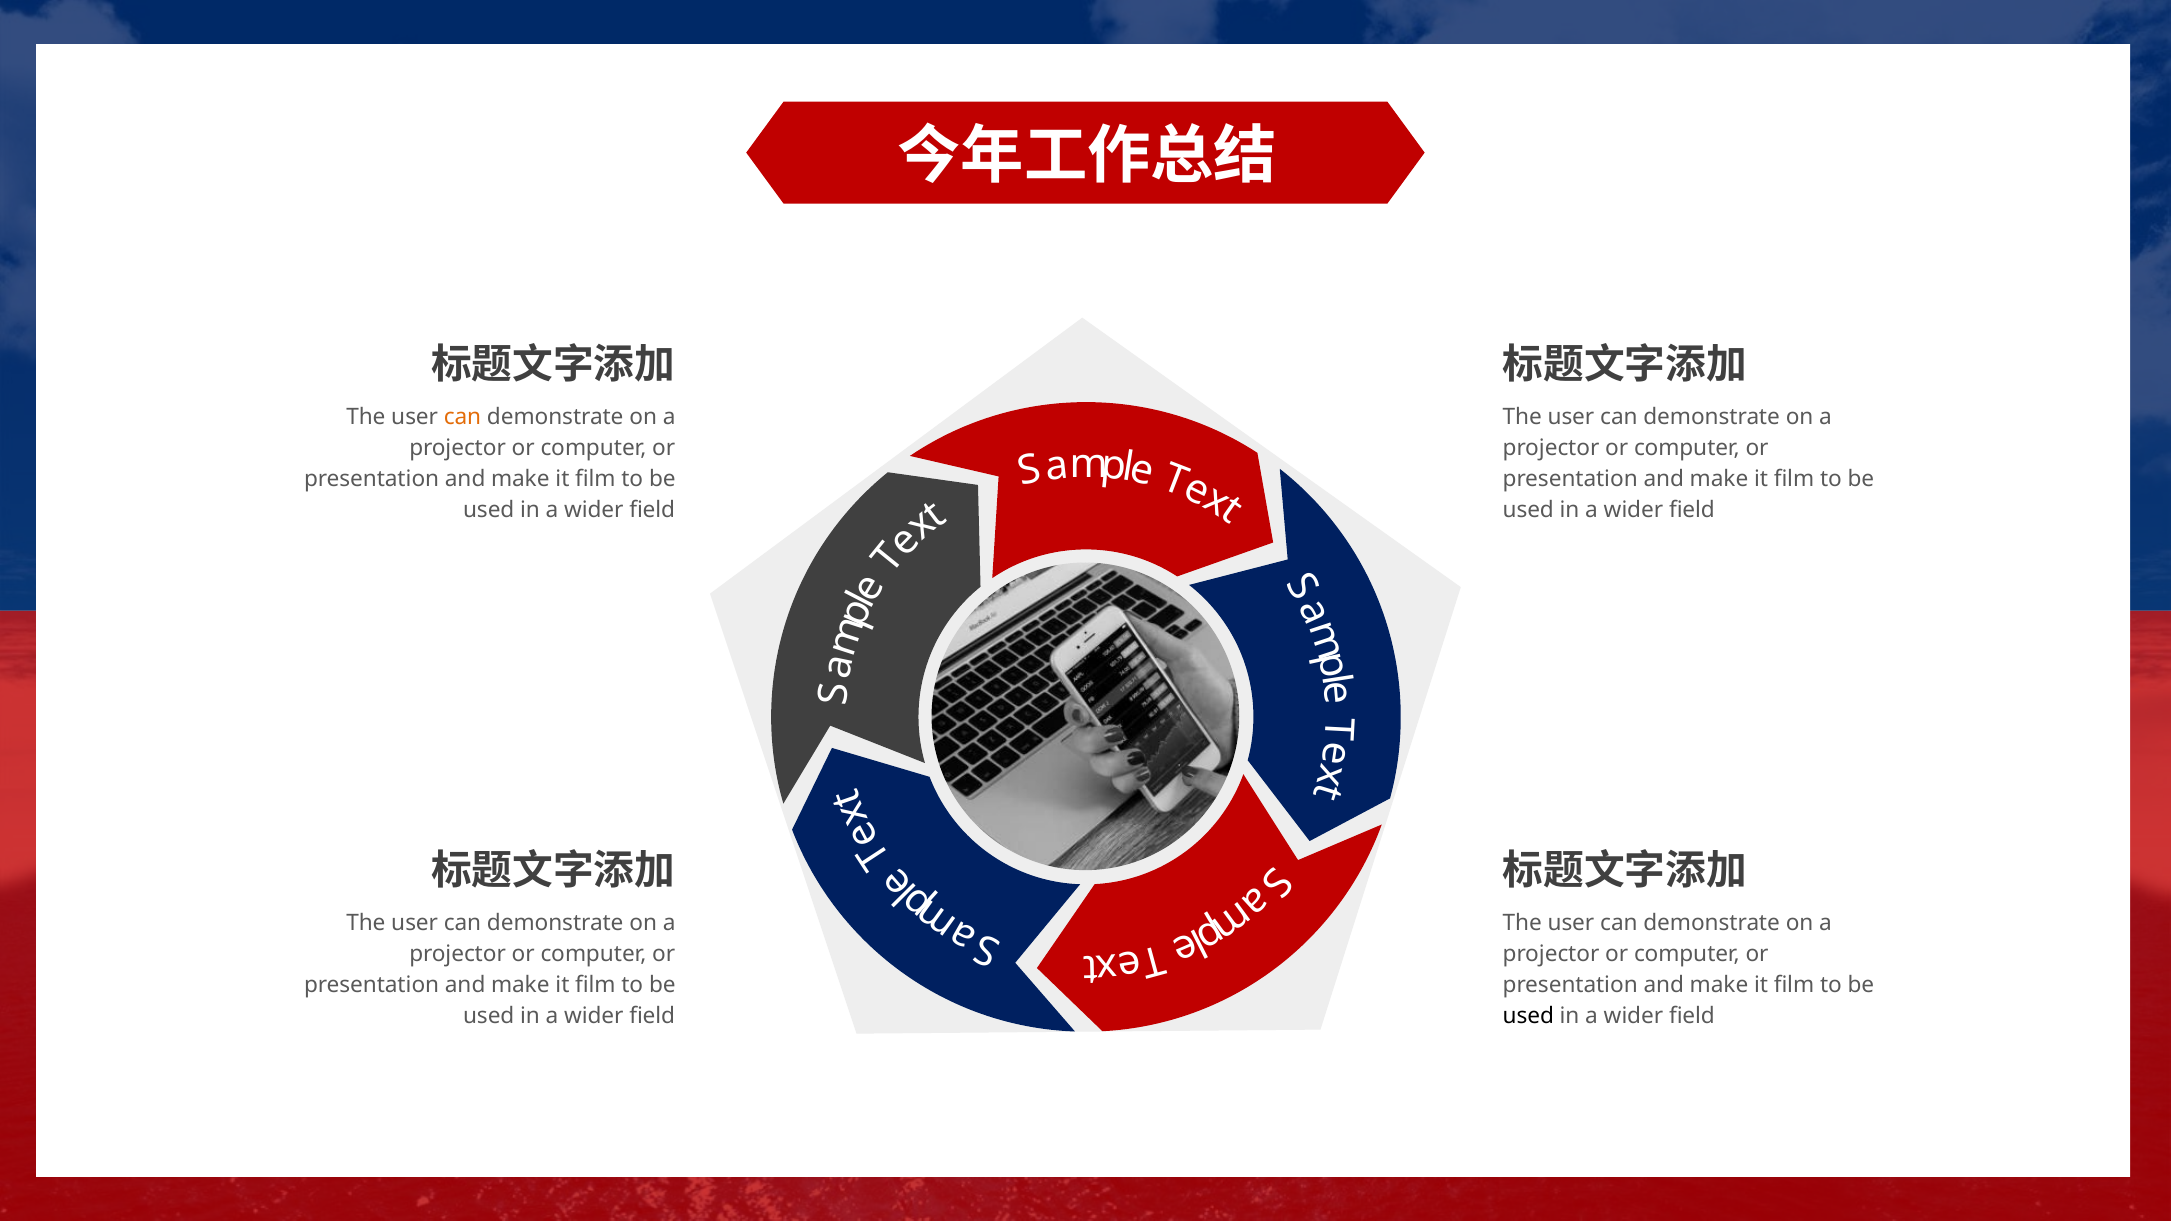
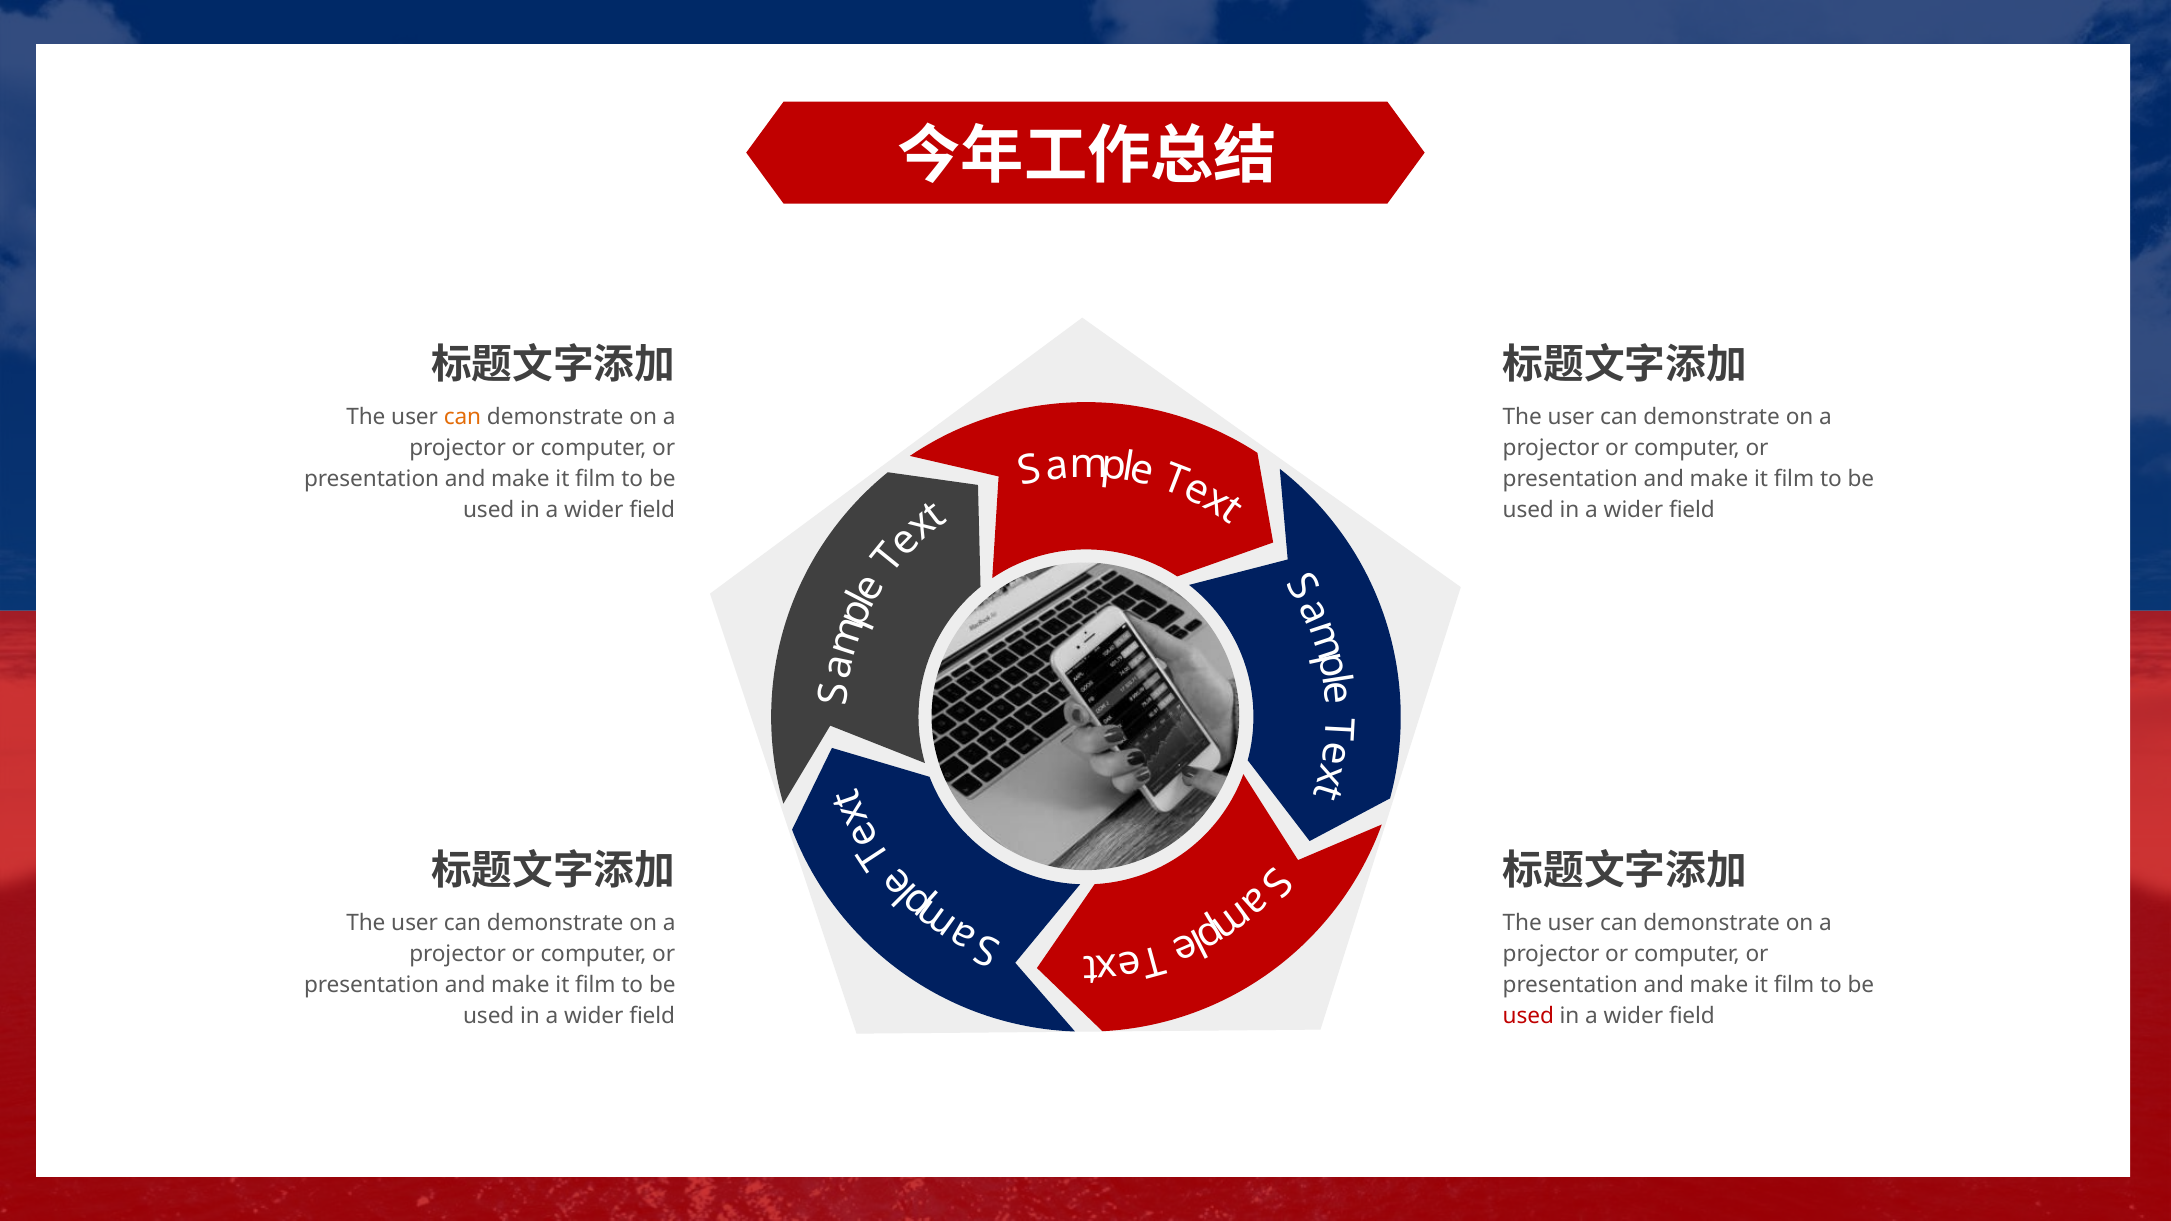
used colour: black -> red (1528, 1016)
